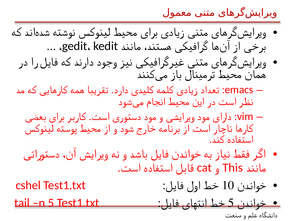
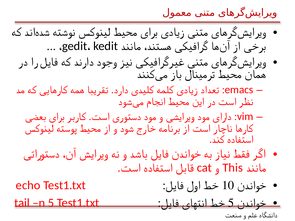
cshel: cshel -> echo (28, 186)
